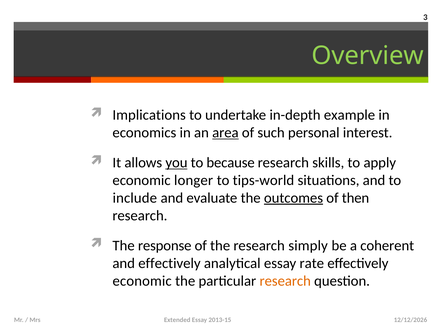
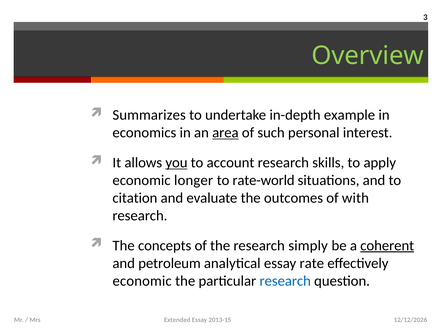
Implications: Implications -> Summarizes (149, 115)
because: because -> account (231, 163)
tips-world: tips-world -> rate-world (264, 181)
include: include -> citation (135, 198)
outcomes underline: present -> none (294, 198)
then: then -> with (355, 198)
response: response -> concepts (165, 246)
coherent underline: none -> present (387, 246)
and effectively: effectively -> petroleum (170, 264)
research colour: orange -> blue (285, 281)
